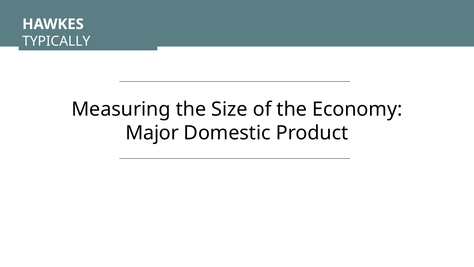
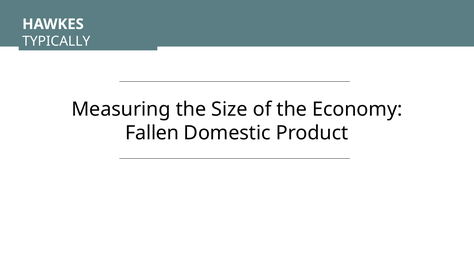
Major: Major -> Fallen (152, 133)
